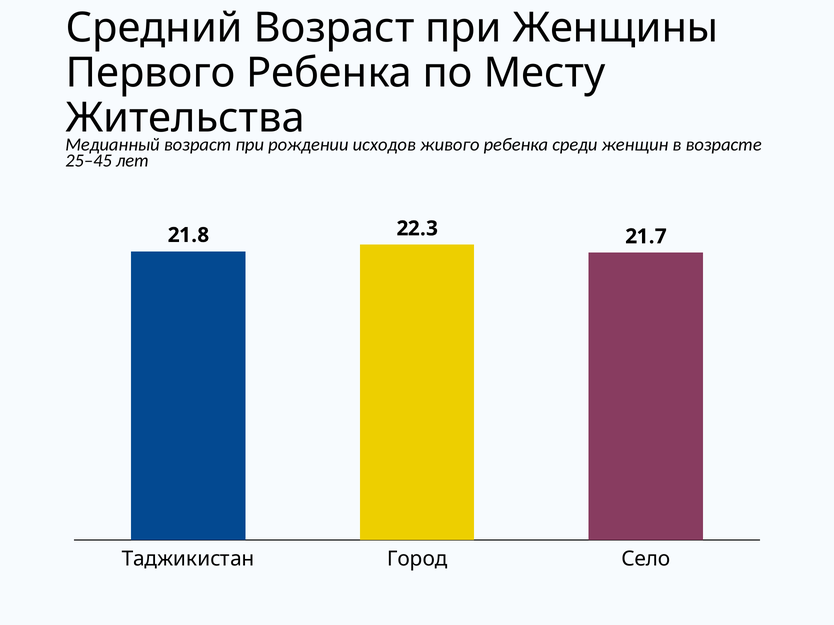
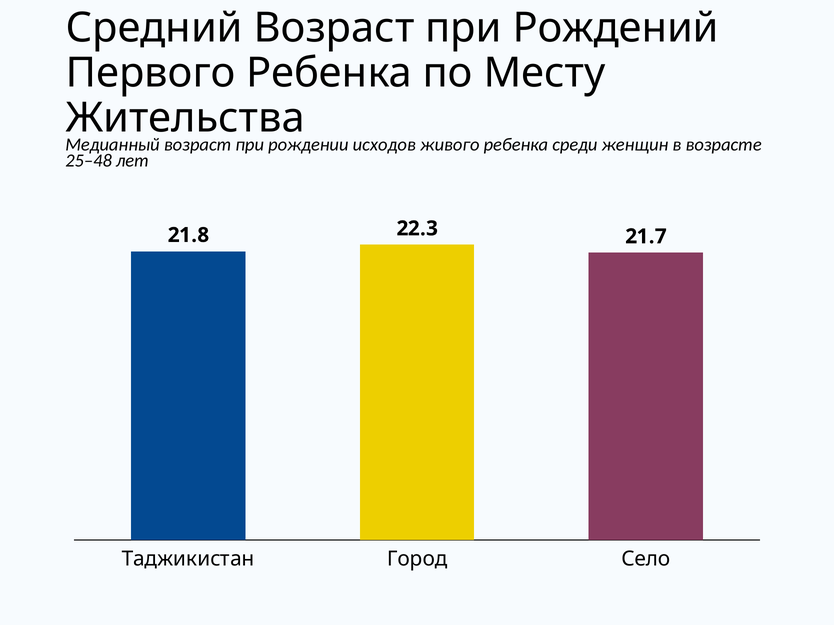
Женщины: Женщины -> Рождений (616, 28)
25–45: 25–45 -> 25–48 (89, 161)
